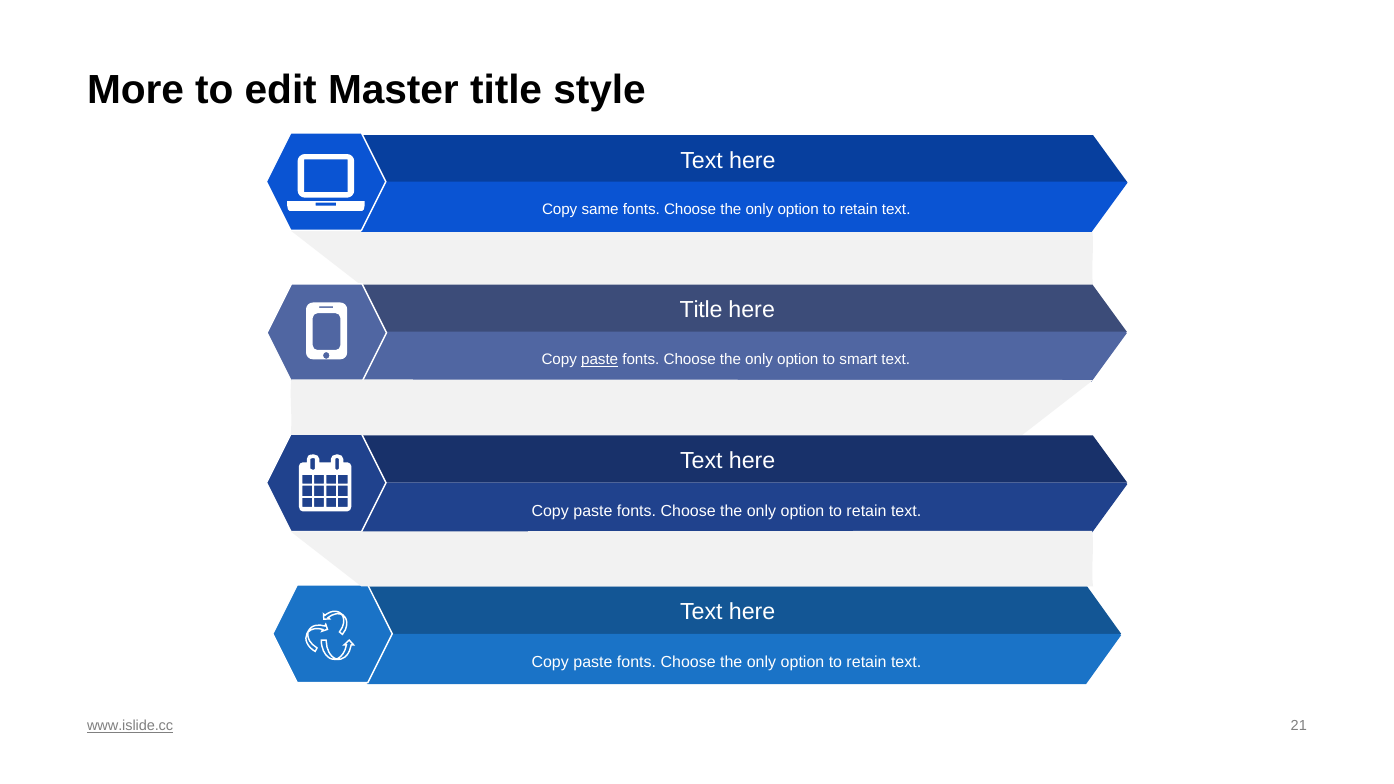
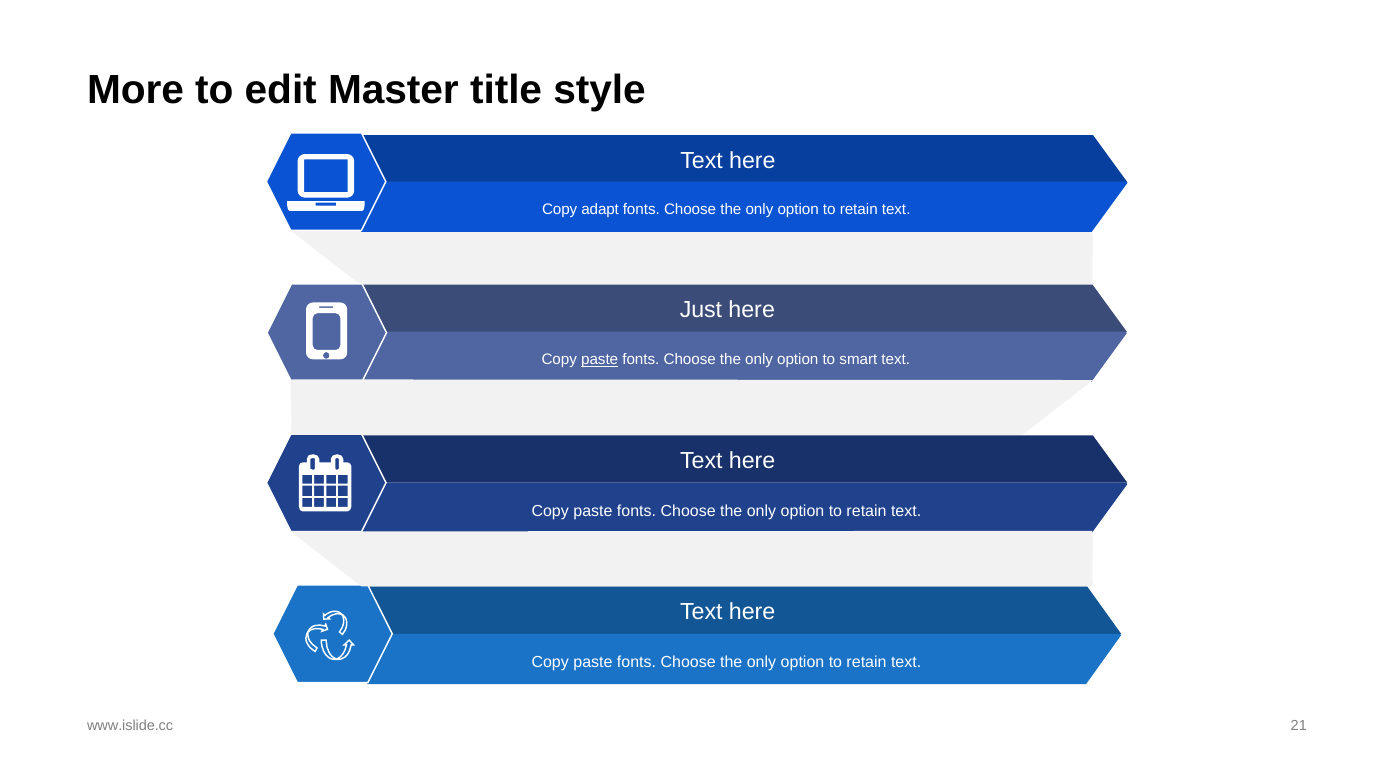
same: same -> adapt (600, 210)
Title: Title -> Just (701, 310)
www.islide.cc underline: present -> none (130, 726)
